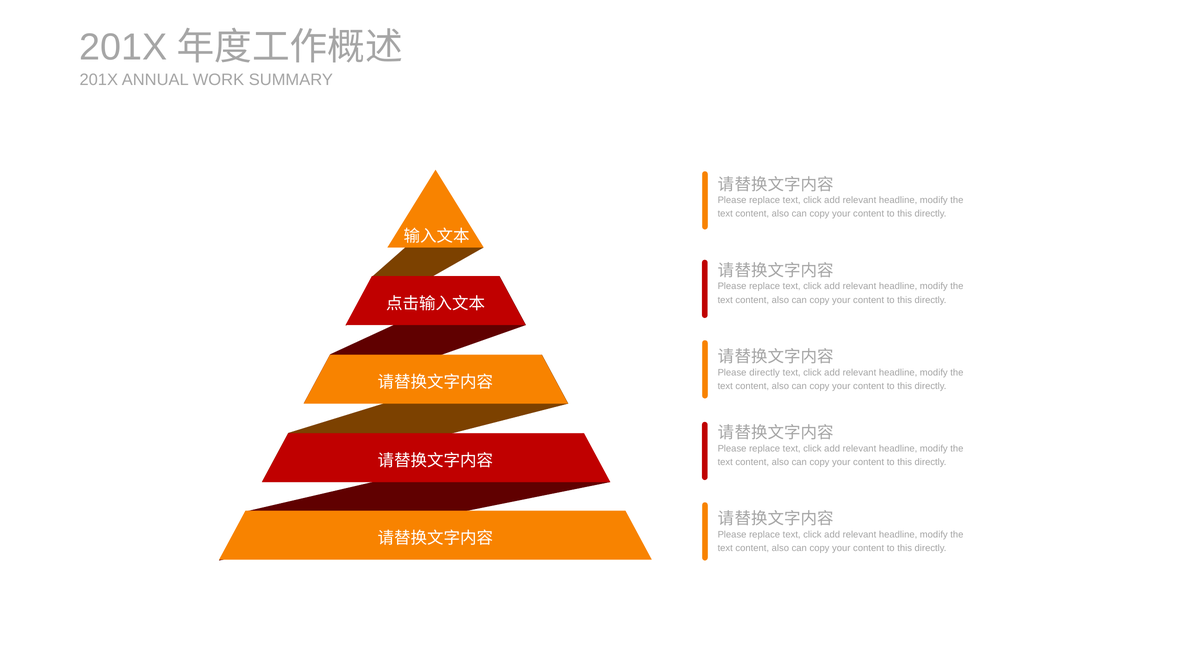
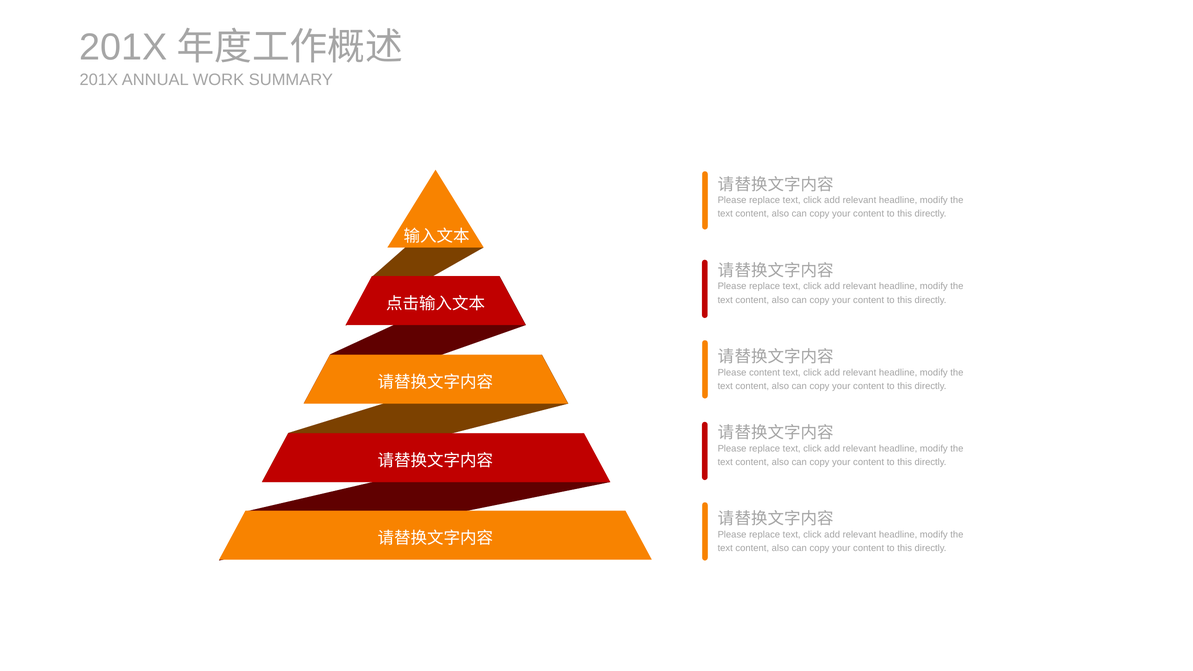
Please directly: directly -> content (765, 372)
